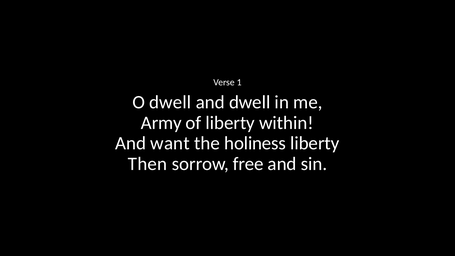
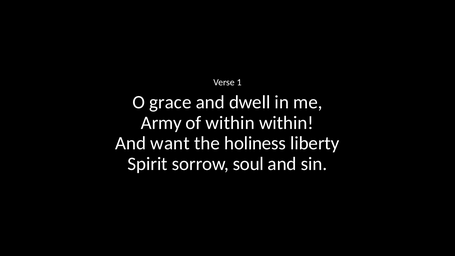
O dwell: dwell -> grace (170, 102)
of liberty: liberty -> within (230, 123)
Then: Then -> Spirit (148, 164)
free: free -> soul (248, 164)
